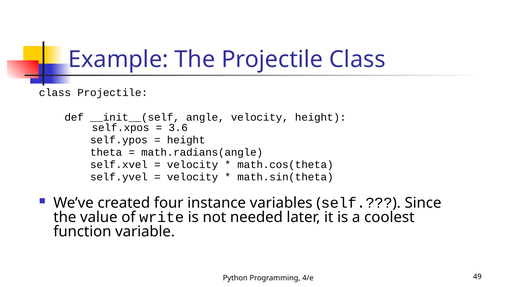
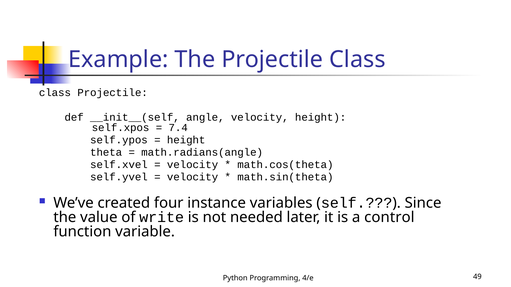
3.6: 3.6 -> 7.4 (178, 128)
coolest: coolest -> control (389, 218)
